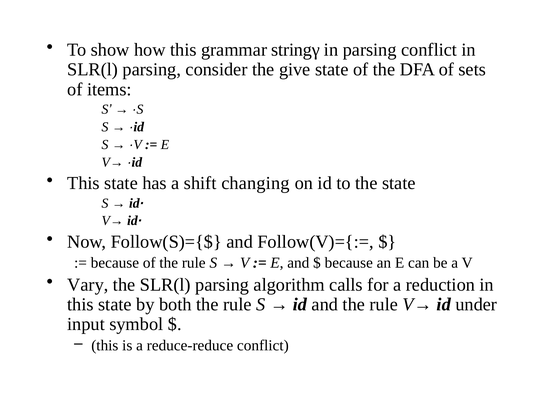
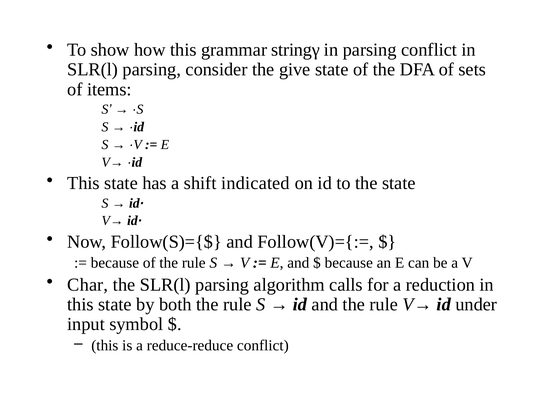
changing: changing -> indicated (256, 183)
Vary: Vary -> Char (88, 284)
